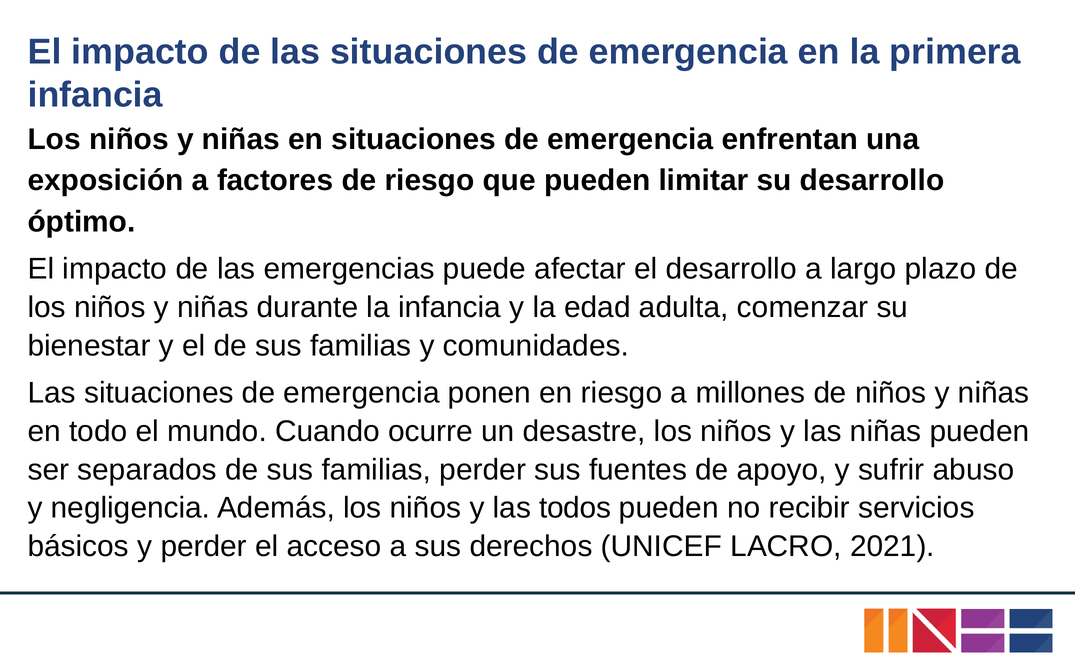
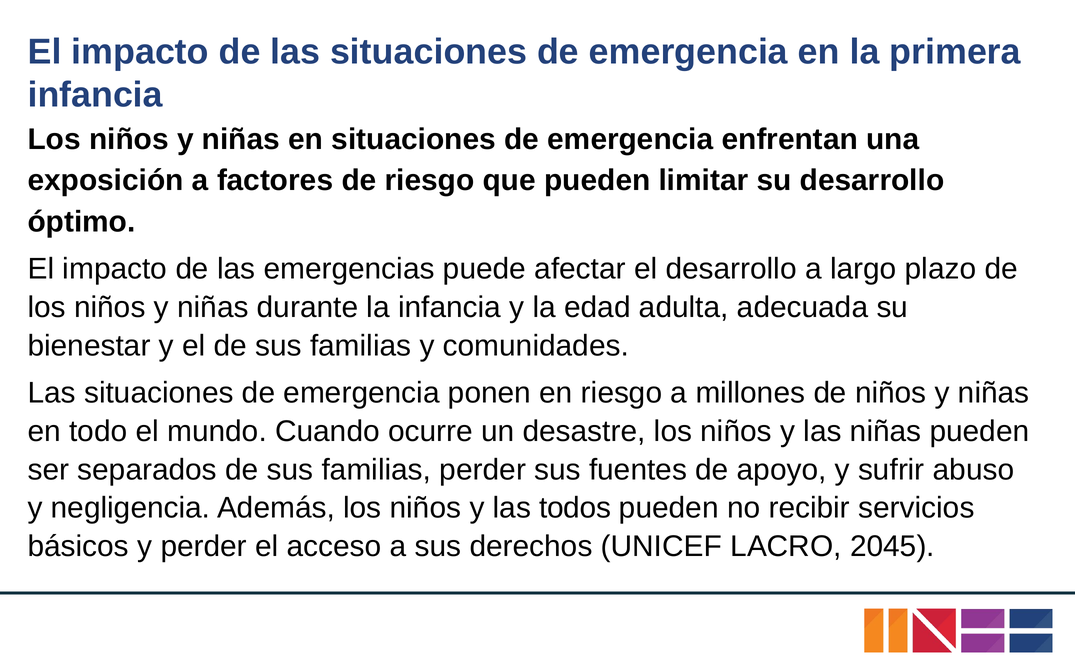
comenzar: comenzar -> adecuada (803, 307)
2021: 2021 -> 2045 (892, 546)
